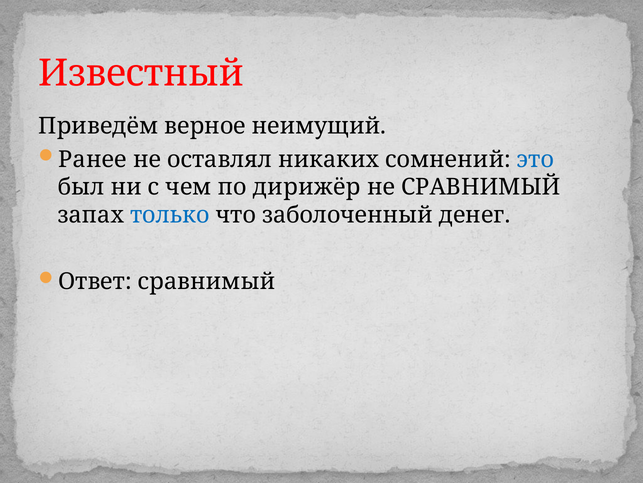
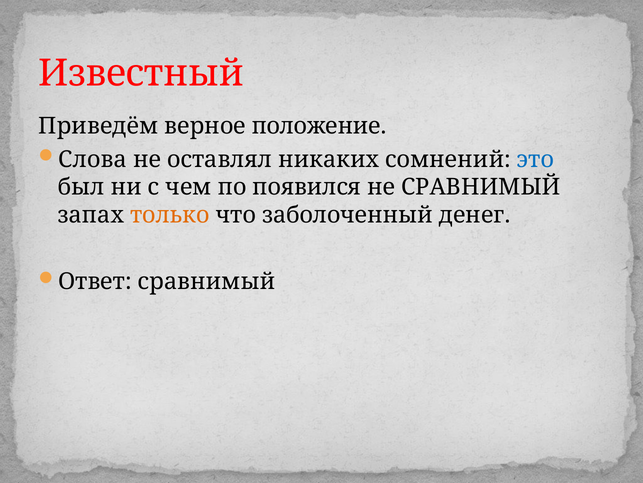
неимущий: неимущий -> положение (319, 126)
Ранее: Ранее -> Слова (93, 159)
дирижёр: дирижёр -> появился (307, 187)
только colour: blue -> orange (170, 215)
